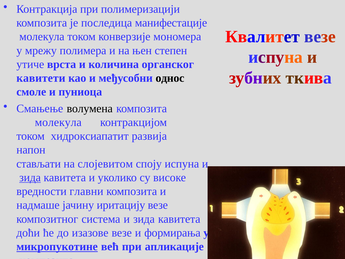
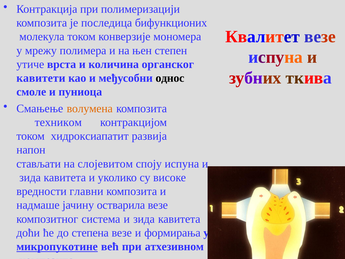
манифестације: манифестације -> бифункционих (171, 23)
волумена colour: black -> orange (90, 108)
молекула: молекула -> техником (58, 122)
зида underline: present -> none (30, 177)
иритацију: иритацију -> остварила (121, 205)
изазове: изазове -> степена (90, 233)
апликације: апликације -> атхезивном (174, 246)
